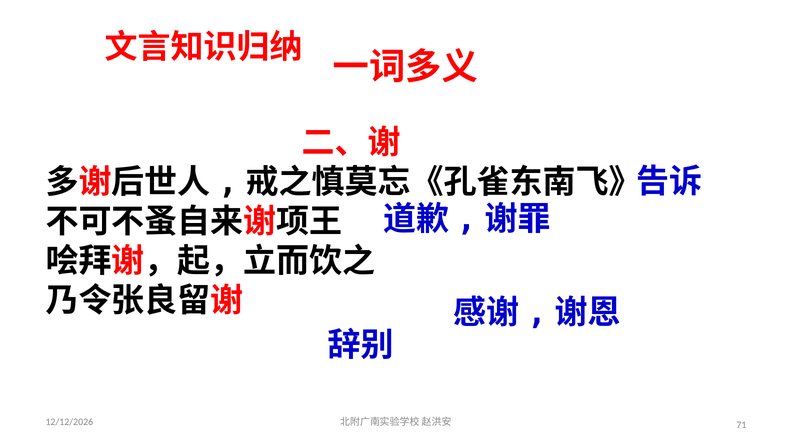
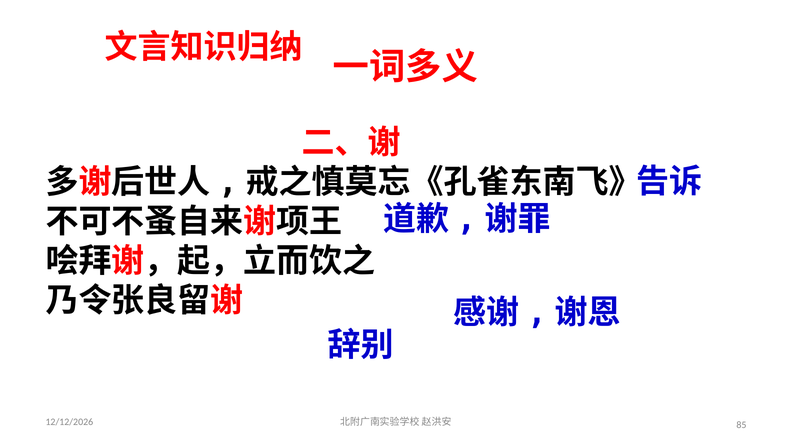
71: 71 -> 85 (741, 425)
